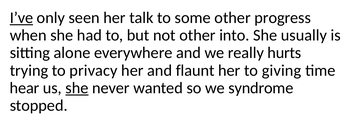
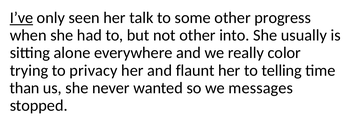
hurts: hurts -> color (284, 53)
giving: giving -> telling (282, 71)
hear: hear -> than (25, 88)
she underline: present -> none (77, 88)
syndrome: syndrome -> messages (261, 88)
